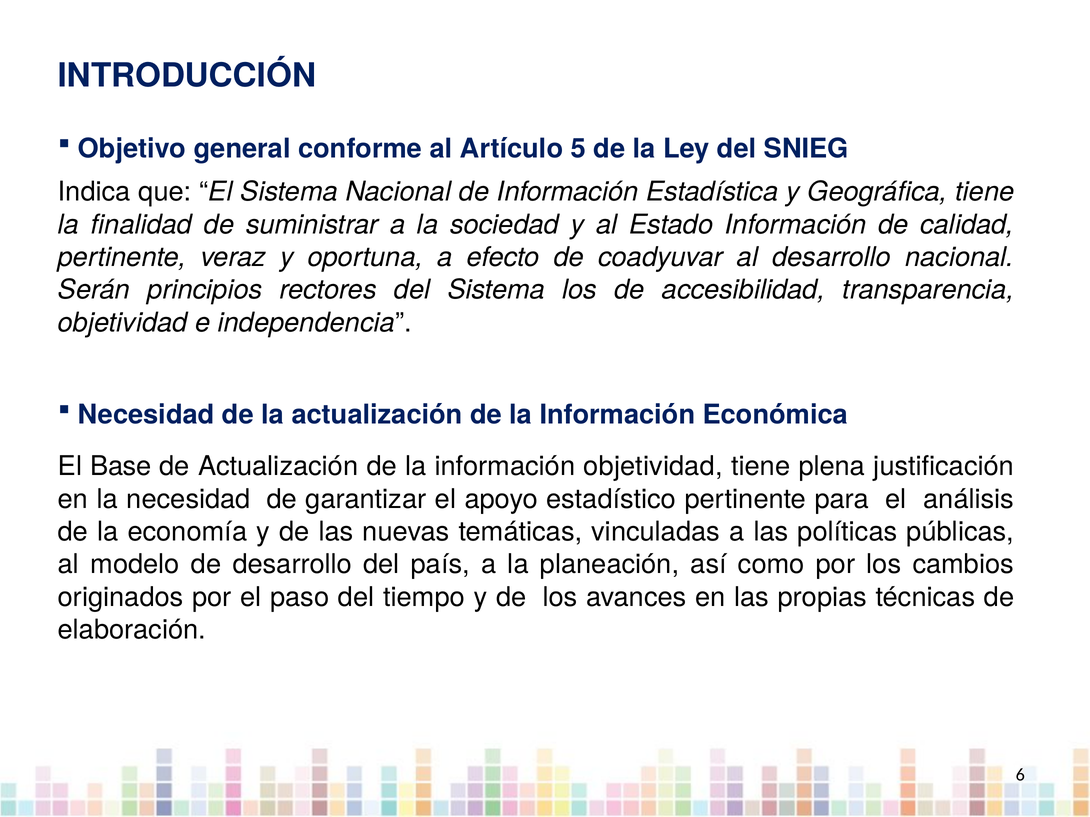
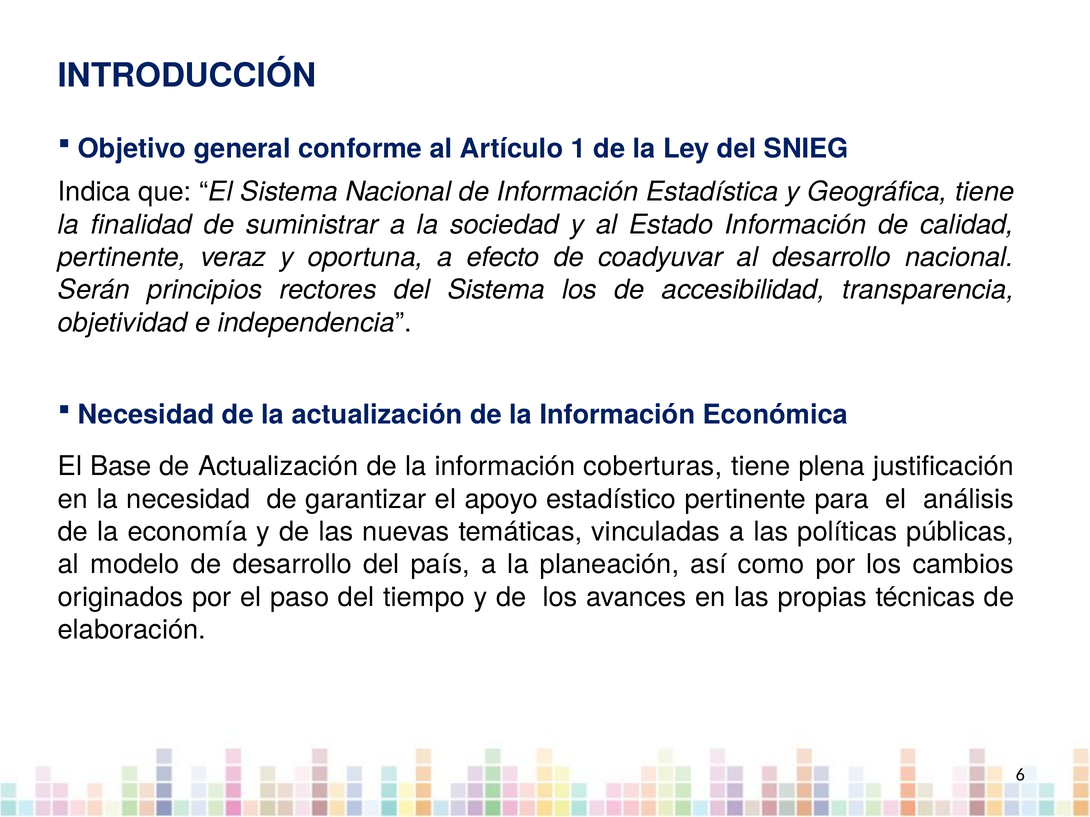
5: 5 -> 1 (578, 149)
información objetividad: objetividad -> coberturas (653, 467)
